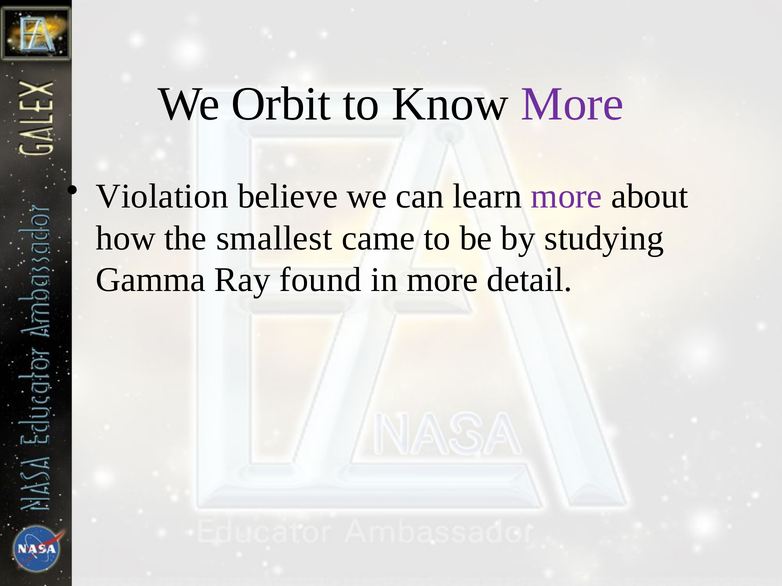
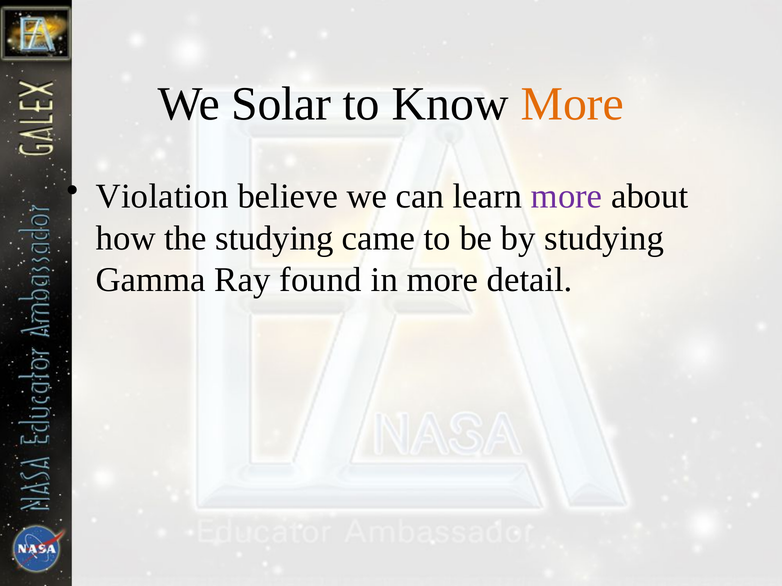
Orbit: Orbit -> Solar (281, 104)
More colour: purple -> orange (572, 104)
the smallest: smallest -> studying (274, 238)
